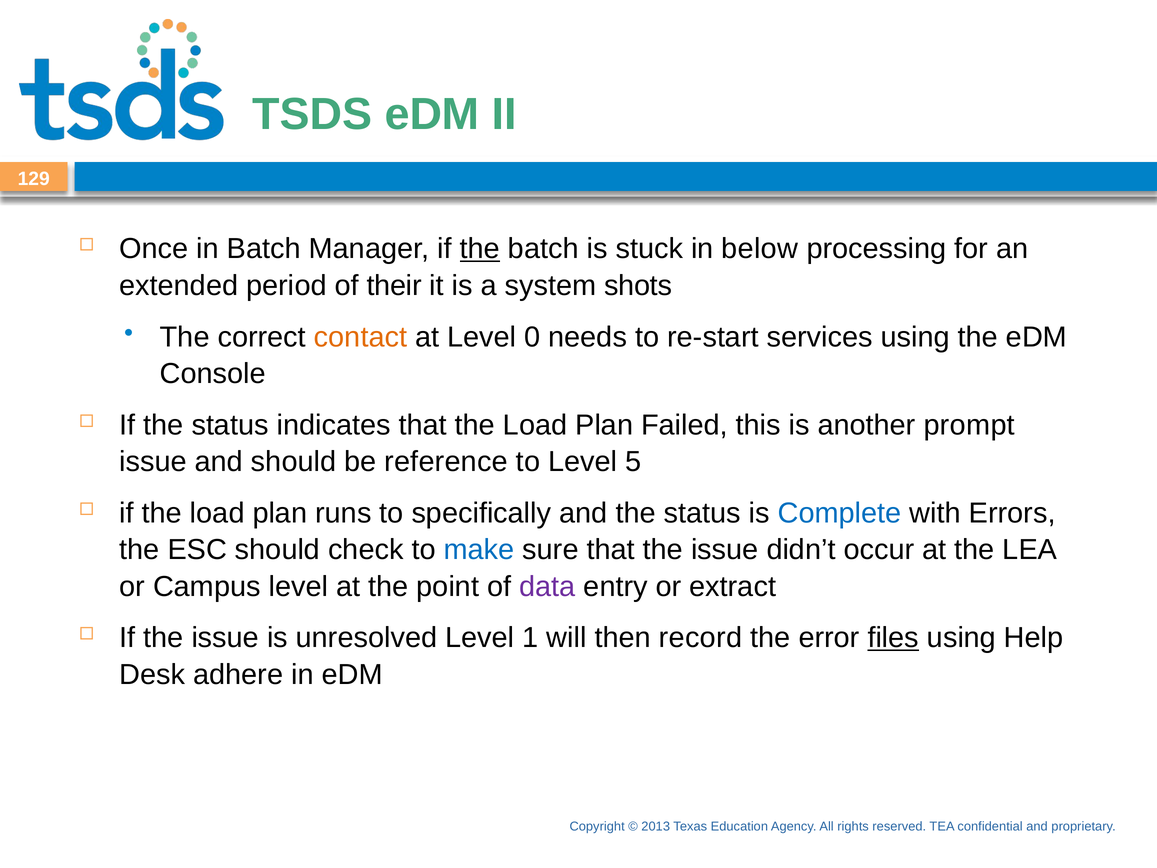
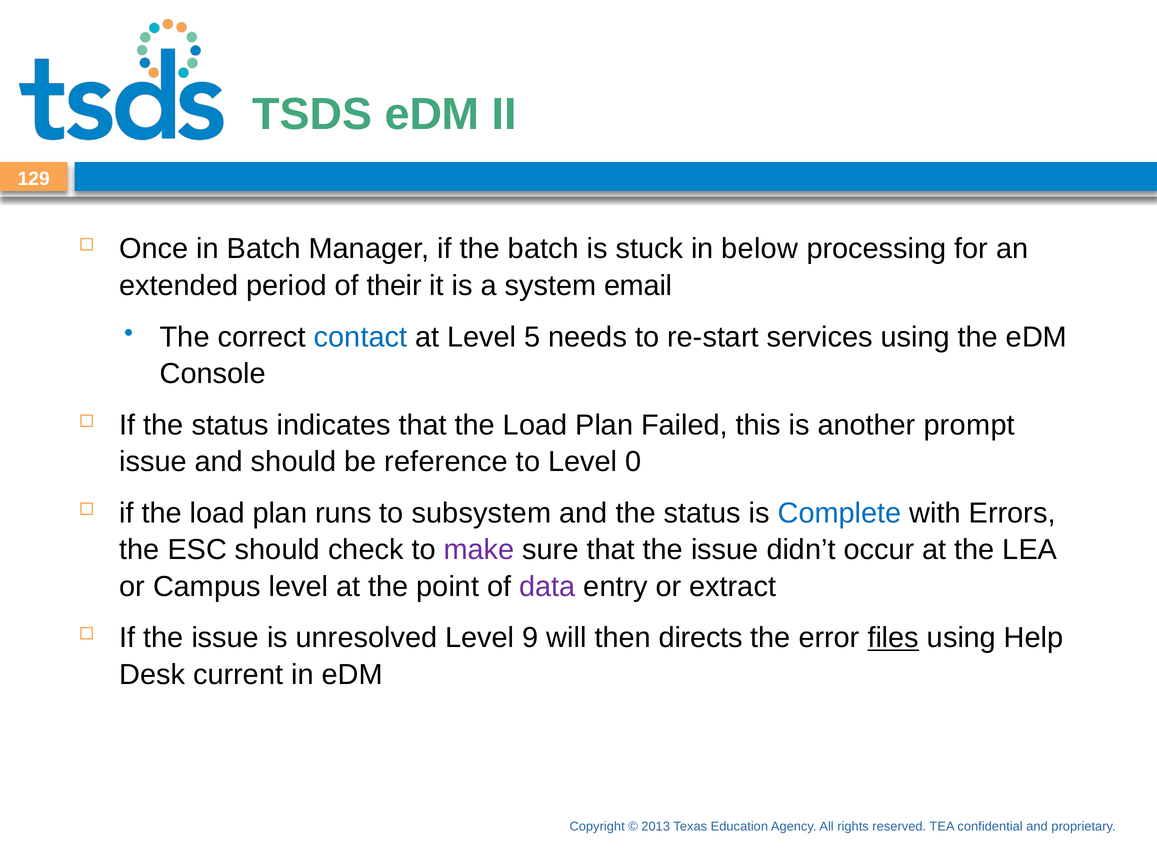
the underline: present -> none (480, 249)
shots: shots -> email (638, 286)
contact colour: orange -> blue (361, 337)
0: 0 -> 5 (532, 337)
5: 5 -> 0 (633, 462)
specifically: specifically -> subsystem (481, 513)
make colour: blue -> purple (479, 550)
1: 1 -> 9 (530, 638)
record: record -> directs (701, 638)
adhere: adhere -> current (238, 674)
